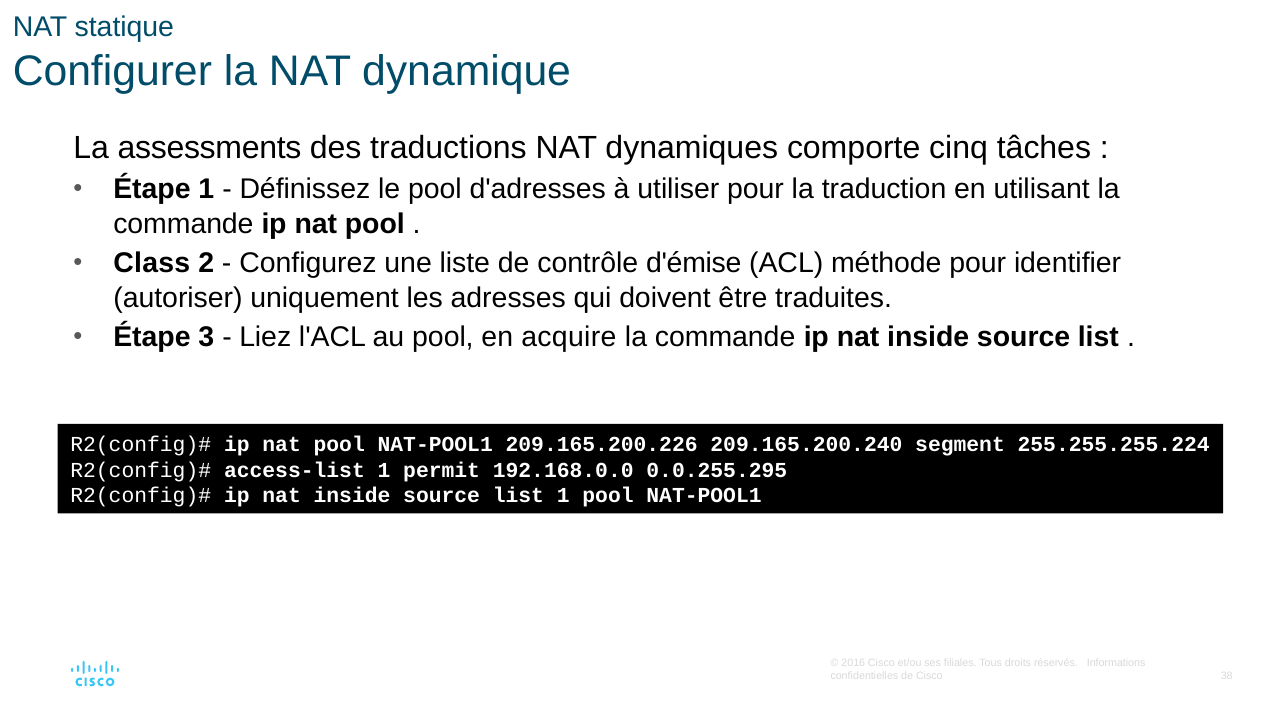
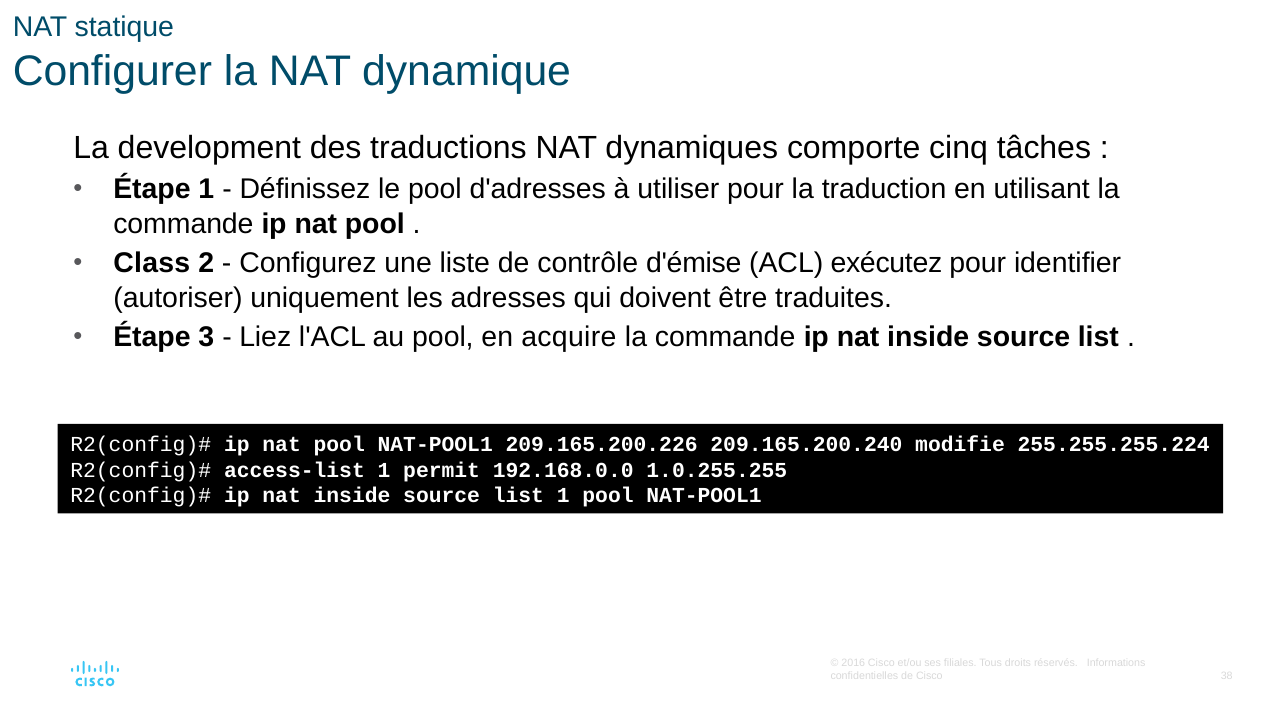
assessments: assessments -> development (209, 148)
méthode: méthode -> exécutez (886, 263)
segment: segment -> modifie (960, 444)
0.0.255.295: 0.0.255.295 -> 1.0.255.255 (717, 470)
